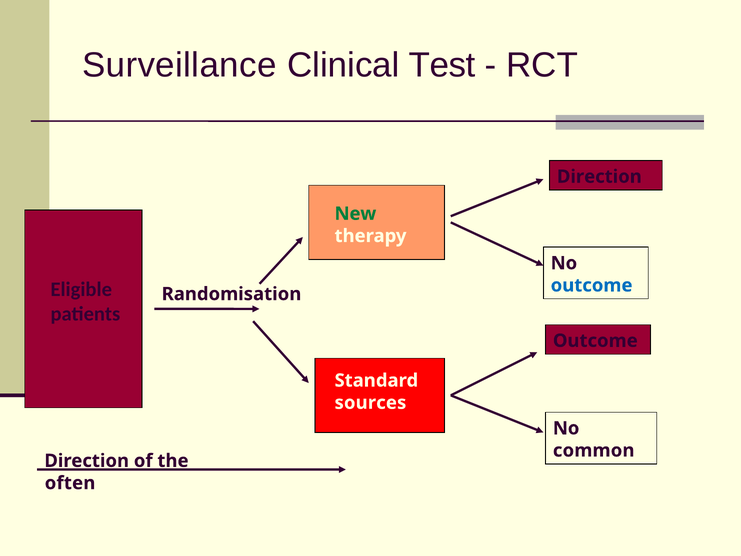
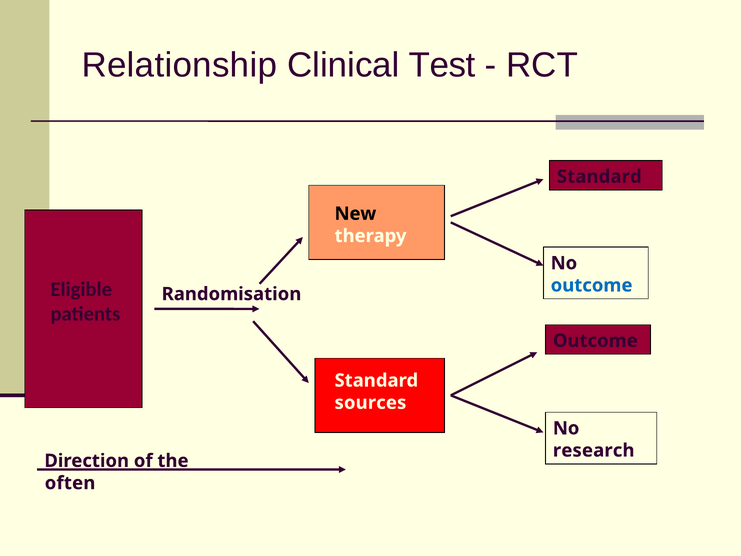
Surveillance: Surveillance -> Relationship (179, 65)
Direction: Direction -> Standard (599, 177)
New colour: green -> black (355, 214)
common: common -> research (594, 450)
